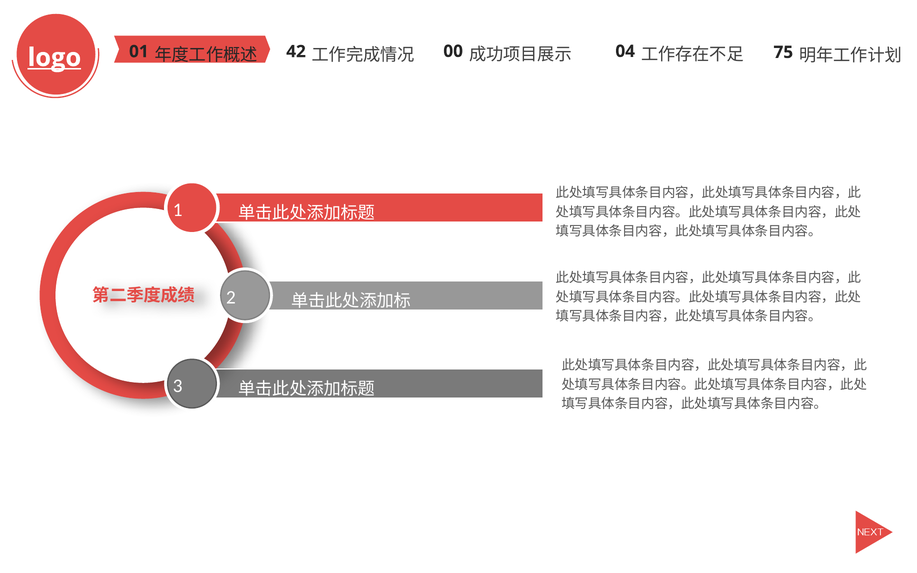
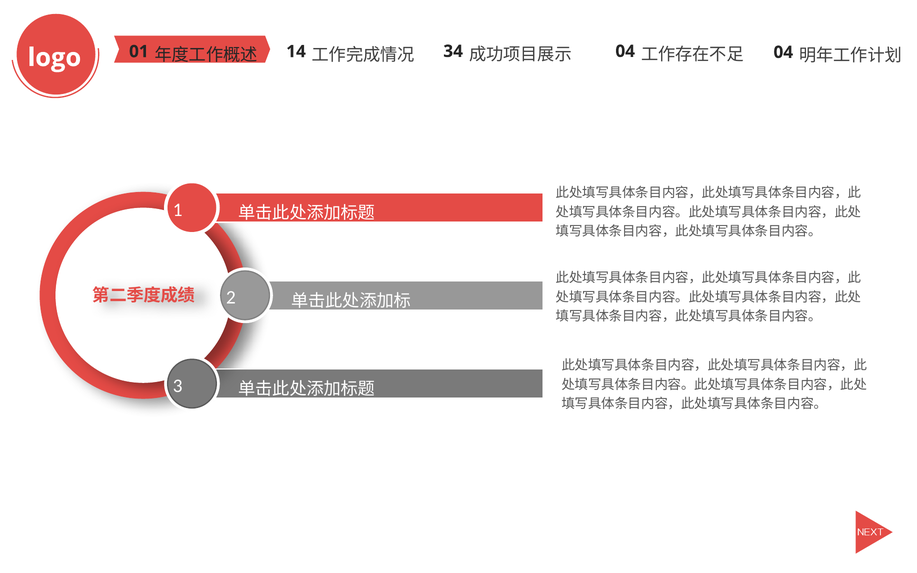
logo underline: present -> none (54, 58)
42: 42 -> 14 (296, 52)
00: 00 -> 34 (453, 51)
75: 75 -> 04 (783, 52)
